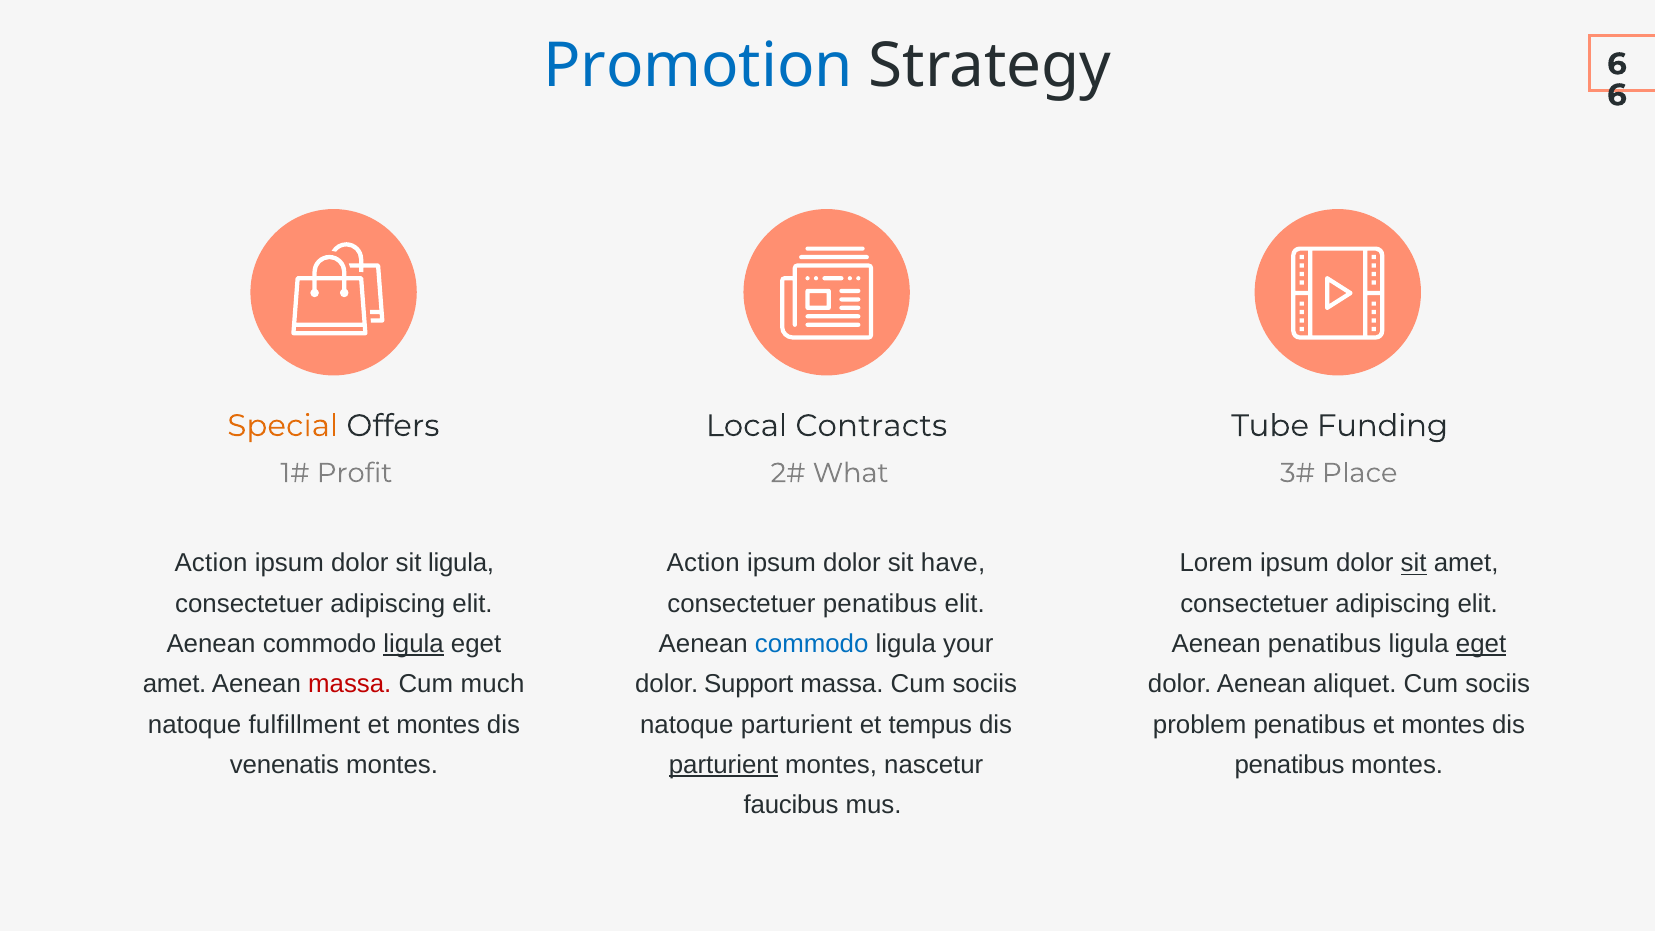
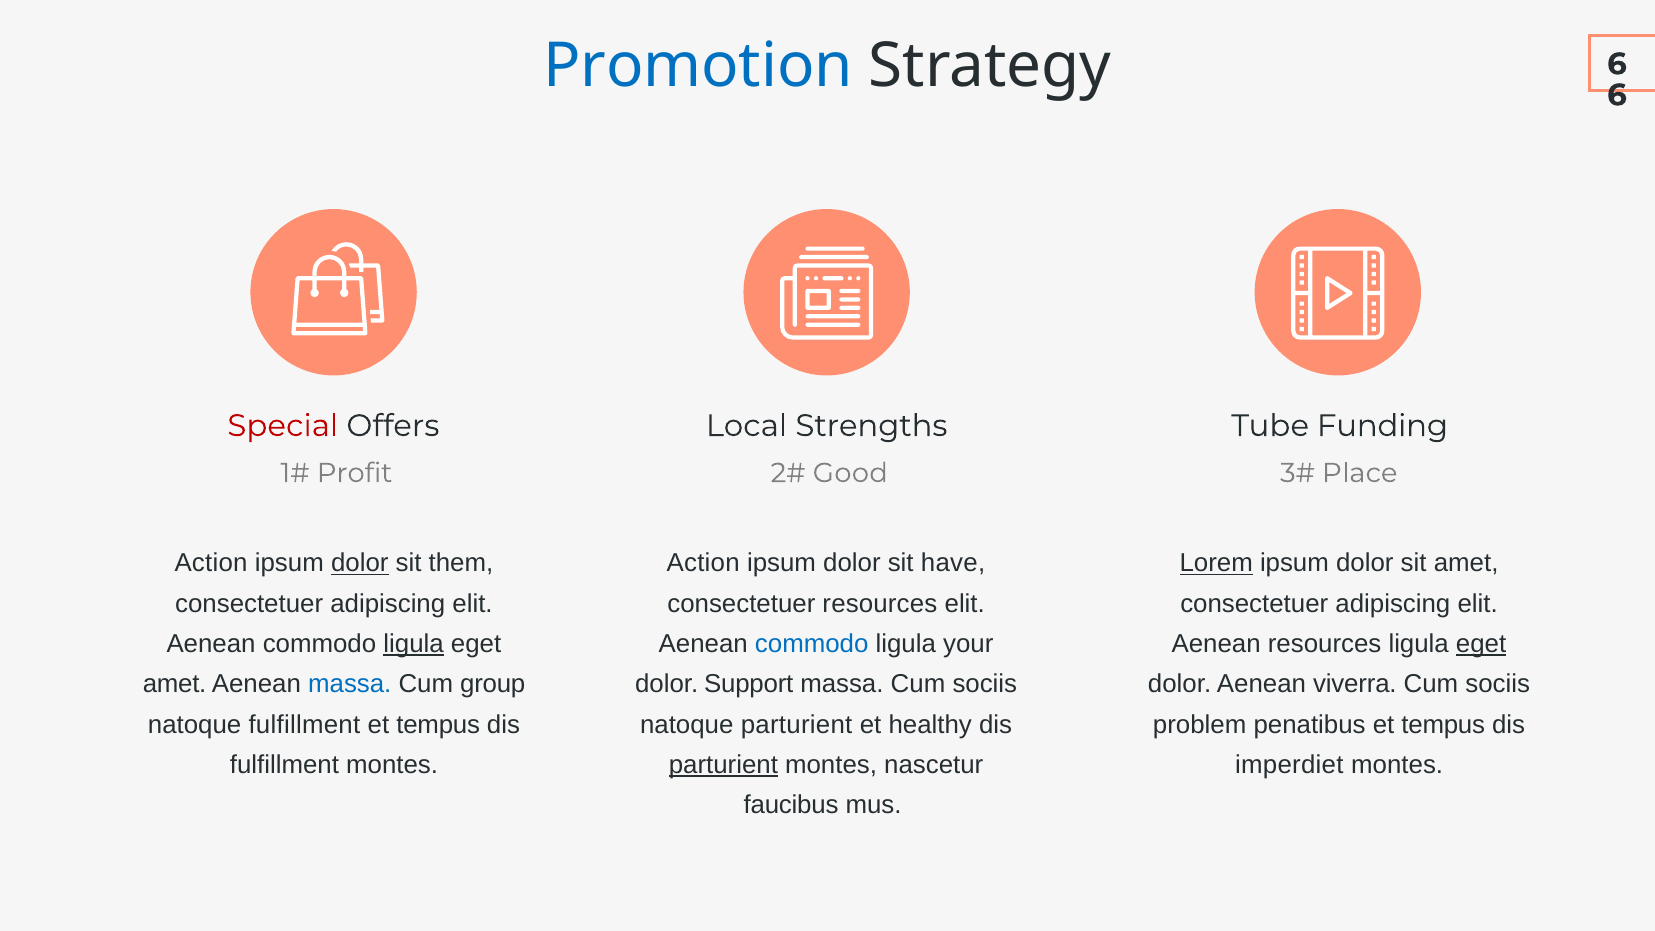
Special colour: orange -> red (283, 426)
Contracts: Contracts -> Strengths (871, 426)
What: What -> Good (850, 473)
dolor underline: none -> present (360, 563)
sit ligula: ligula -> them (461, 563)
Lorem underline: none -> present (1216, 563)
sit underline: present -> none (1414, 563)
consectetuer penatibus: penatibus -> resources (880, 604)
Aenean penatibus: penatibus -> resources (1325, 644)
massa colour: red -> blue (350, 684)
much: much -> group (493, 684)
aliquet: aliquet -> viverra (1355, 684)
montes: montes -> tempus (438, 725)
tempus: tempus -> healthy (930, 725)
penatibus et montes: montes -> tempus (1443, 725)
venenatis: venenatis -> fulfillment (284, 765)
penatibus: penatibus -> imperdiet (1289, 765)
